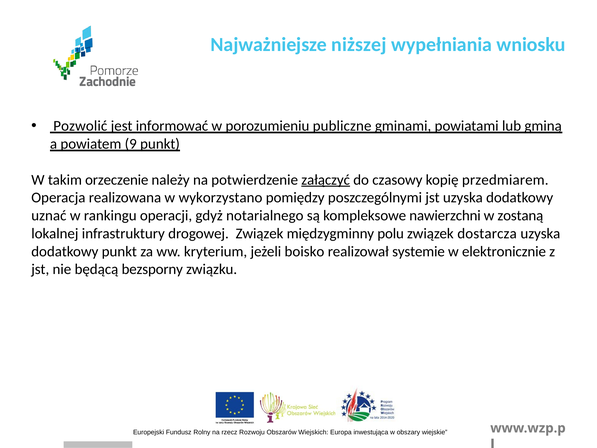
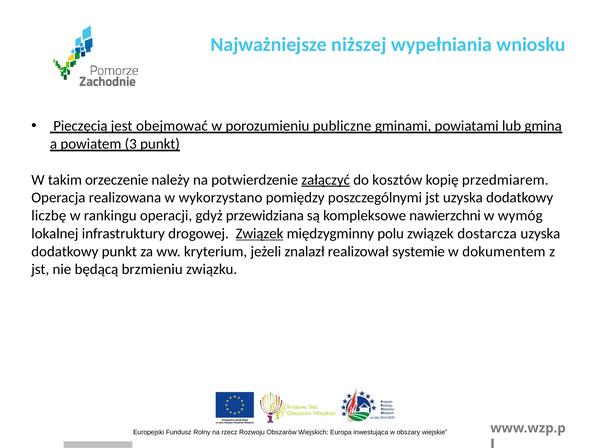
Pozwolić: Pozwolić -> Pieczęcią (80, 126)
informować: informować -> obejmować (172, 126)
9: 9 -> 3 (131, 144)
czasowy: czasowy -> kosztów (397, 180)
uznać: uznać -> liczbę (49, 215)
notarialnego: notarialnego -> przewidziana (265, 215)
zostaną: zostaną -> wymóg (520, 215)
Związek underline: none -> present (259, 233)
boisko: boisko -> znalazł (305, 251)
elektronicznie: elektronicznie -> dokumentem (504, 251)
bezsporny: bezsporny -> brzmieniu (152, 269)
